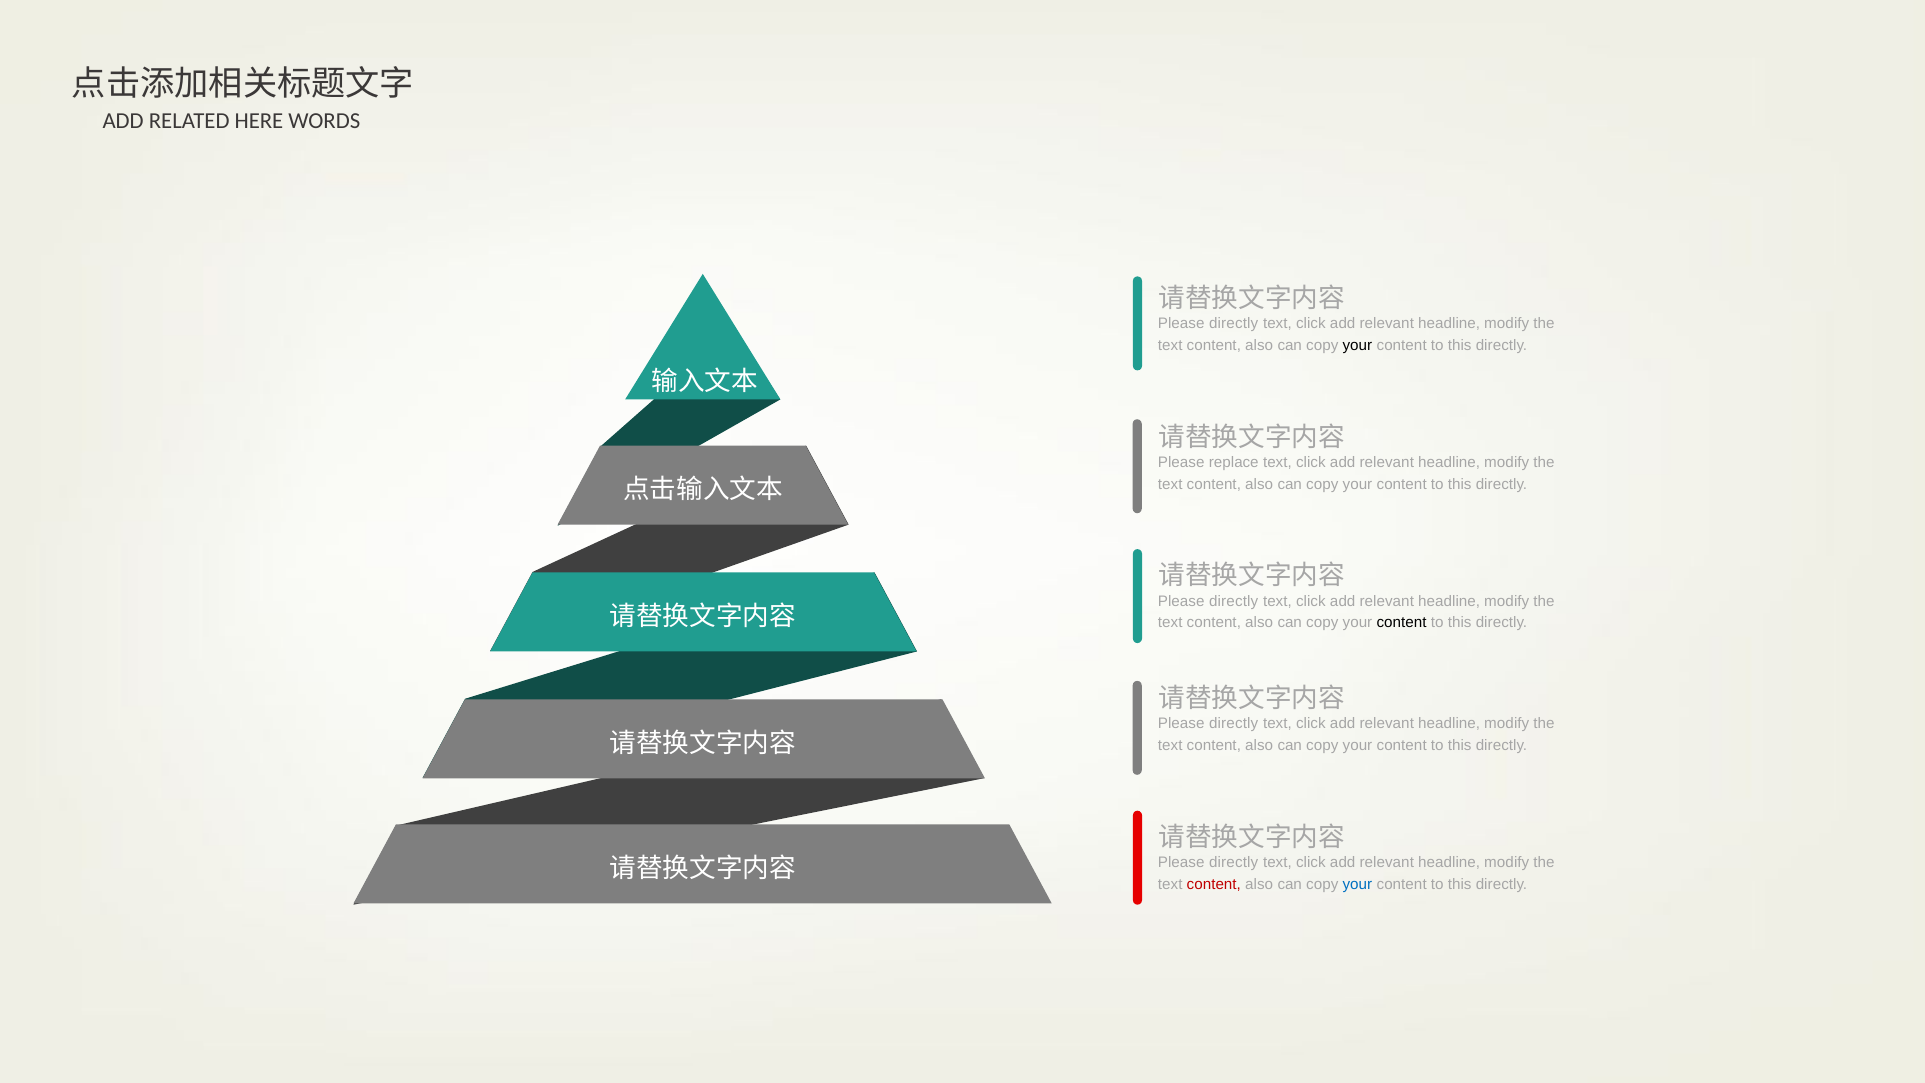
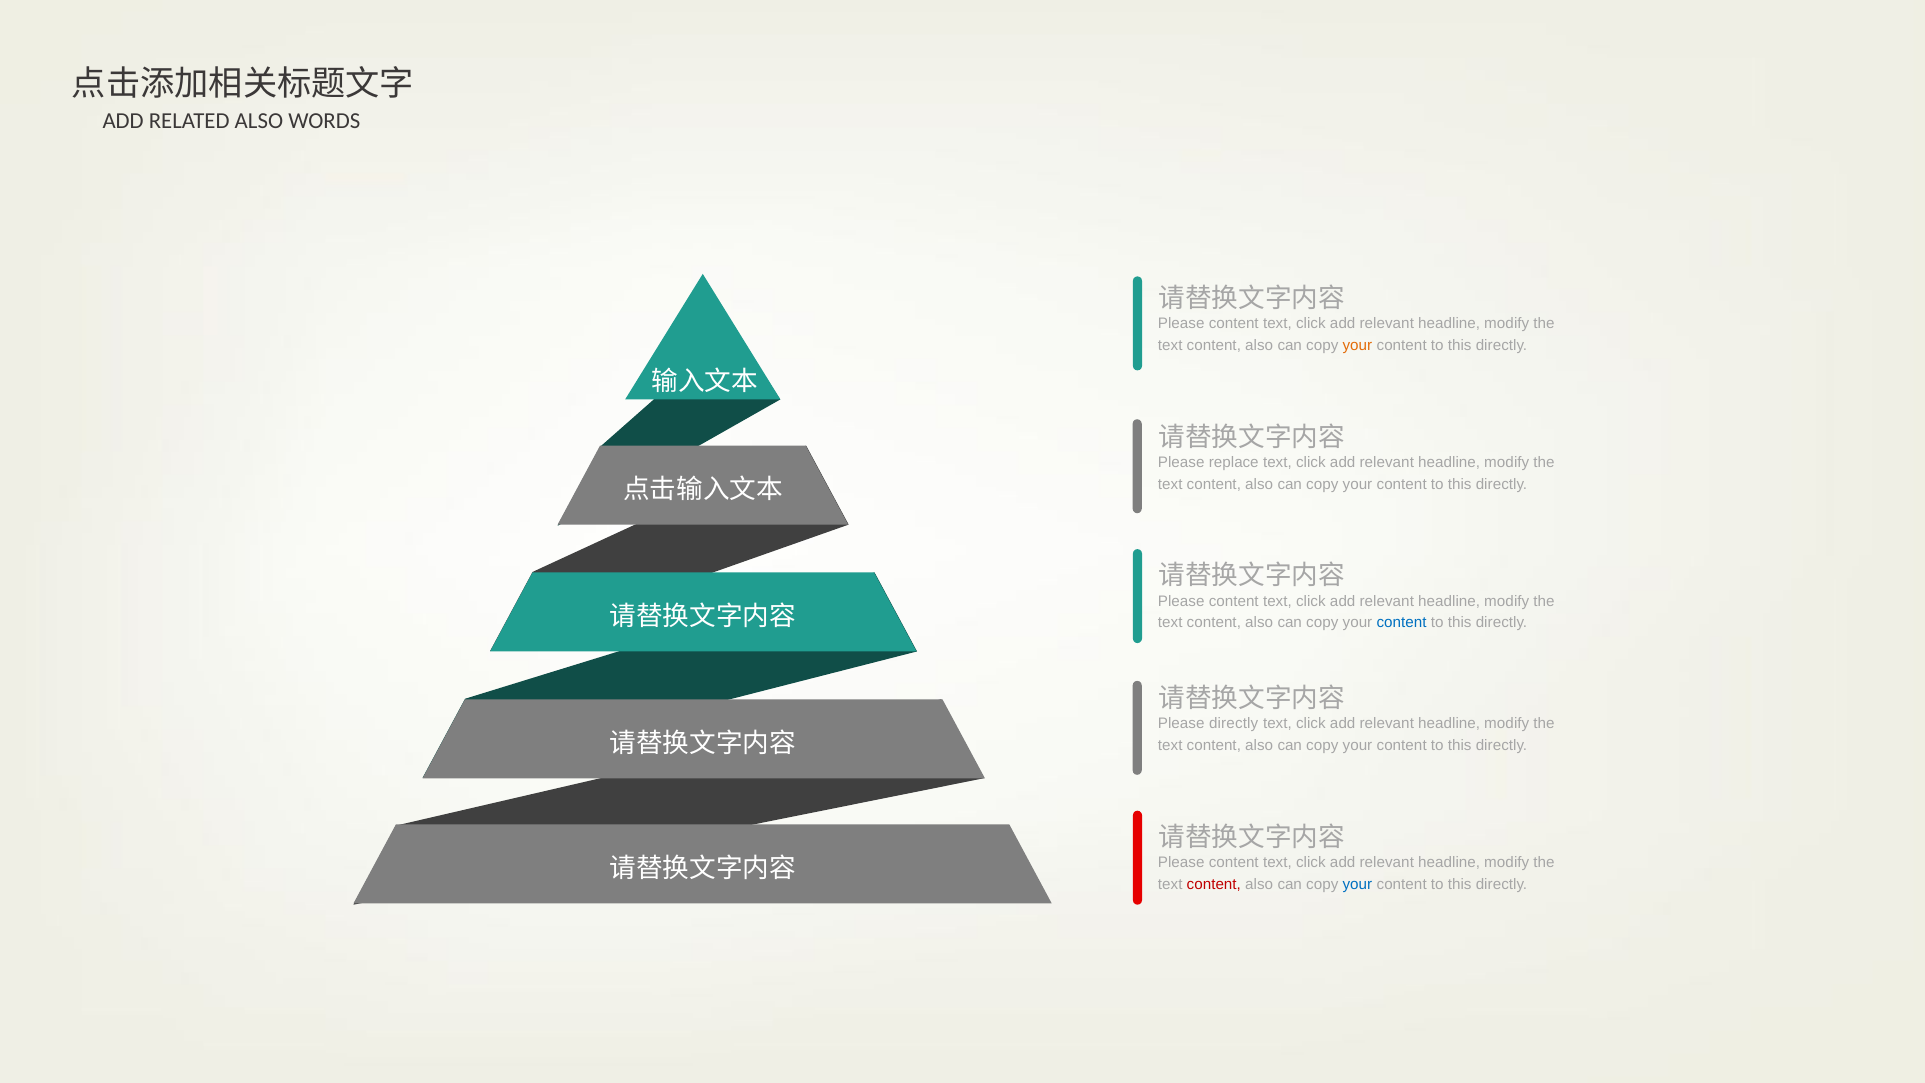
RELATED HERE: HERE -> ALSO (259, 120)
directly: directly -> content (1234, 323)
your colour: black -> orange (1357, 345)
directly: directly -> content (1234, 601)
content colour: black -> blue (1402, 623)
directly: directly -> content (1234, 863)
